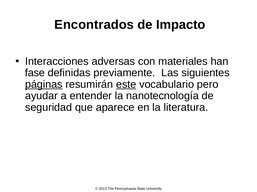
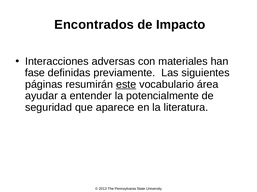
páginas underline: present -> none (44, 85)
pero: pero -> área (208, 85)
nanotecnología: nanotecnología -> potencialmente (162, 96)
